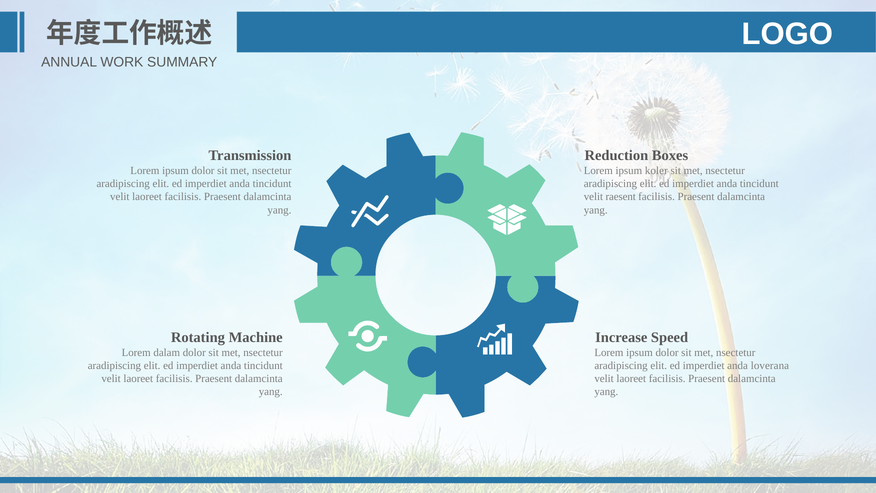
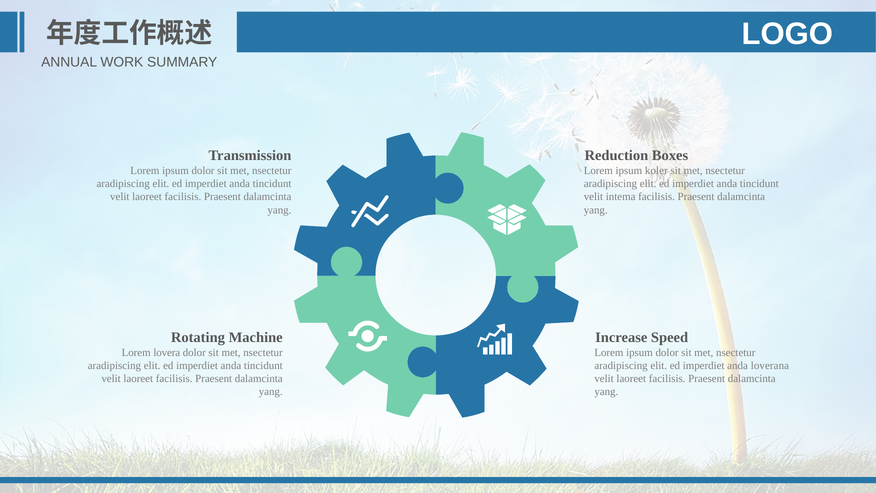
raesent: raesent -> intema (621, 197)
dalam: dalam -> lovera (167, 352)
